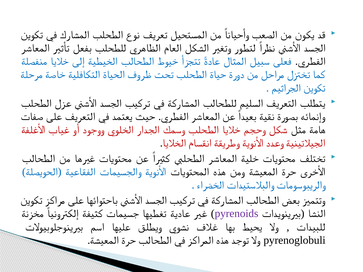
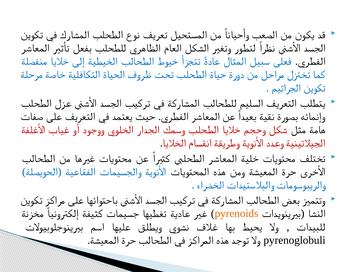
pyrenoids colour: purple -> orange (237, 214)
